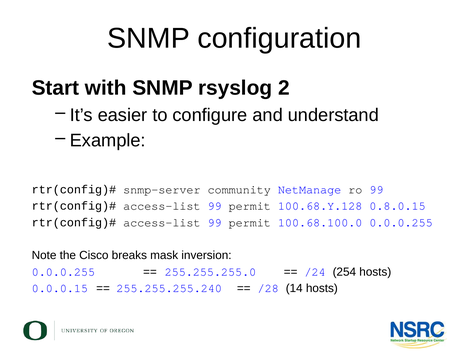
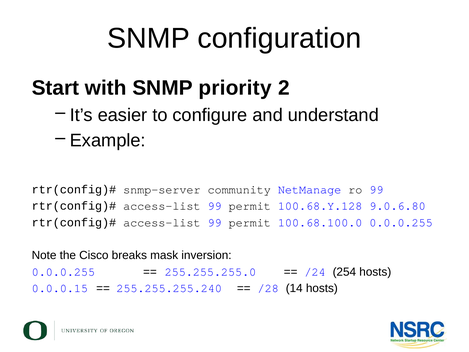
rsyslog: rsyslog -> priority (235, 88)
0.8.0.15: 0.8.0.15 -> 9.0.6.80 (398, 206)
